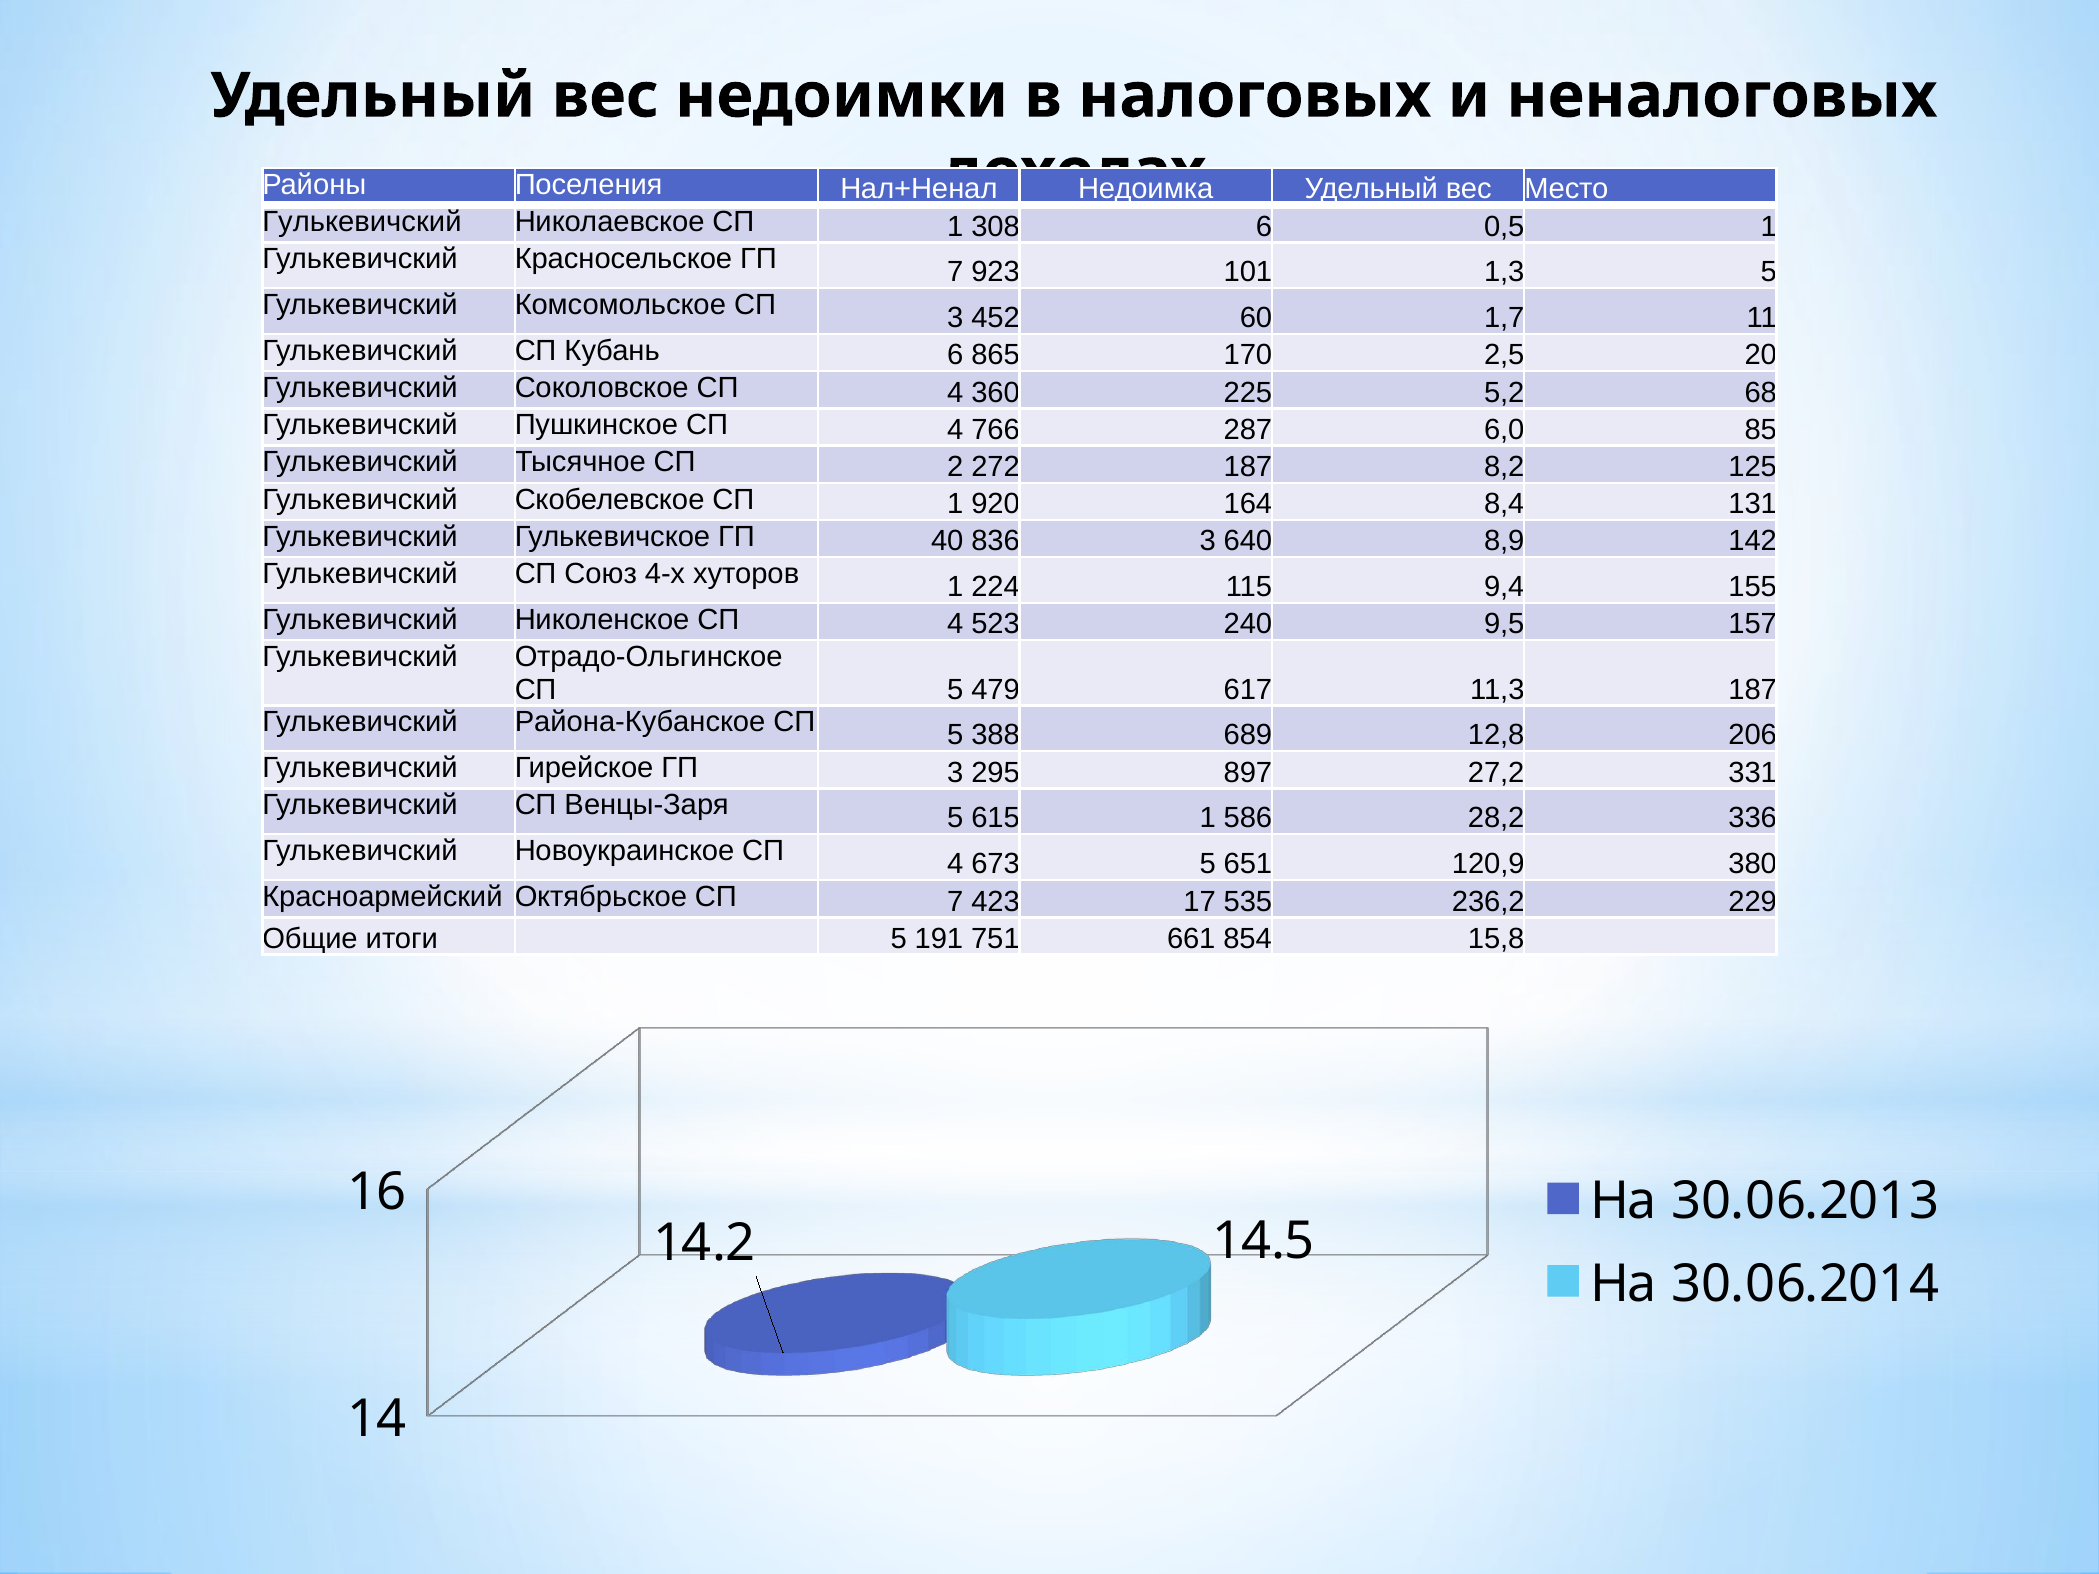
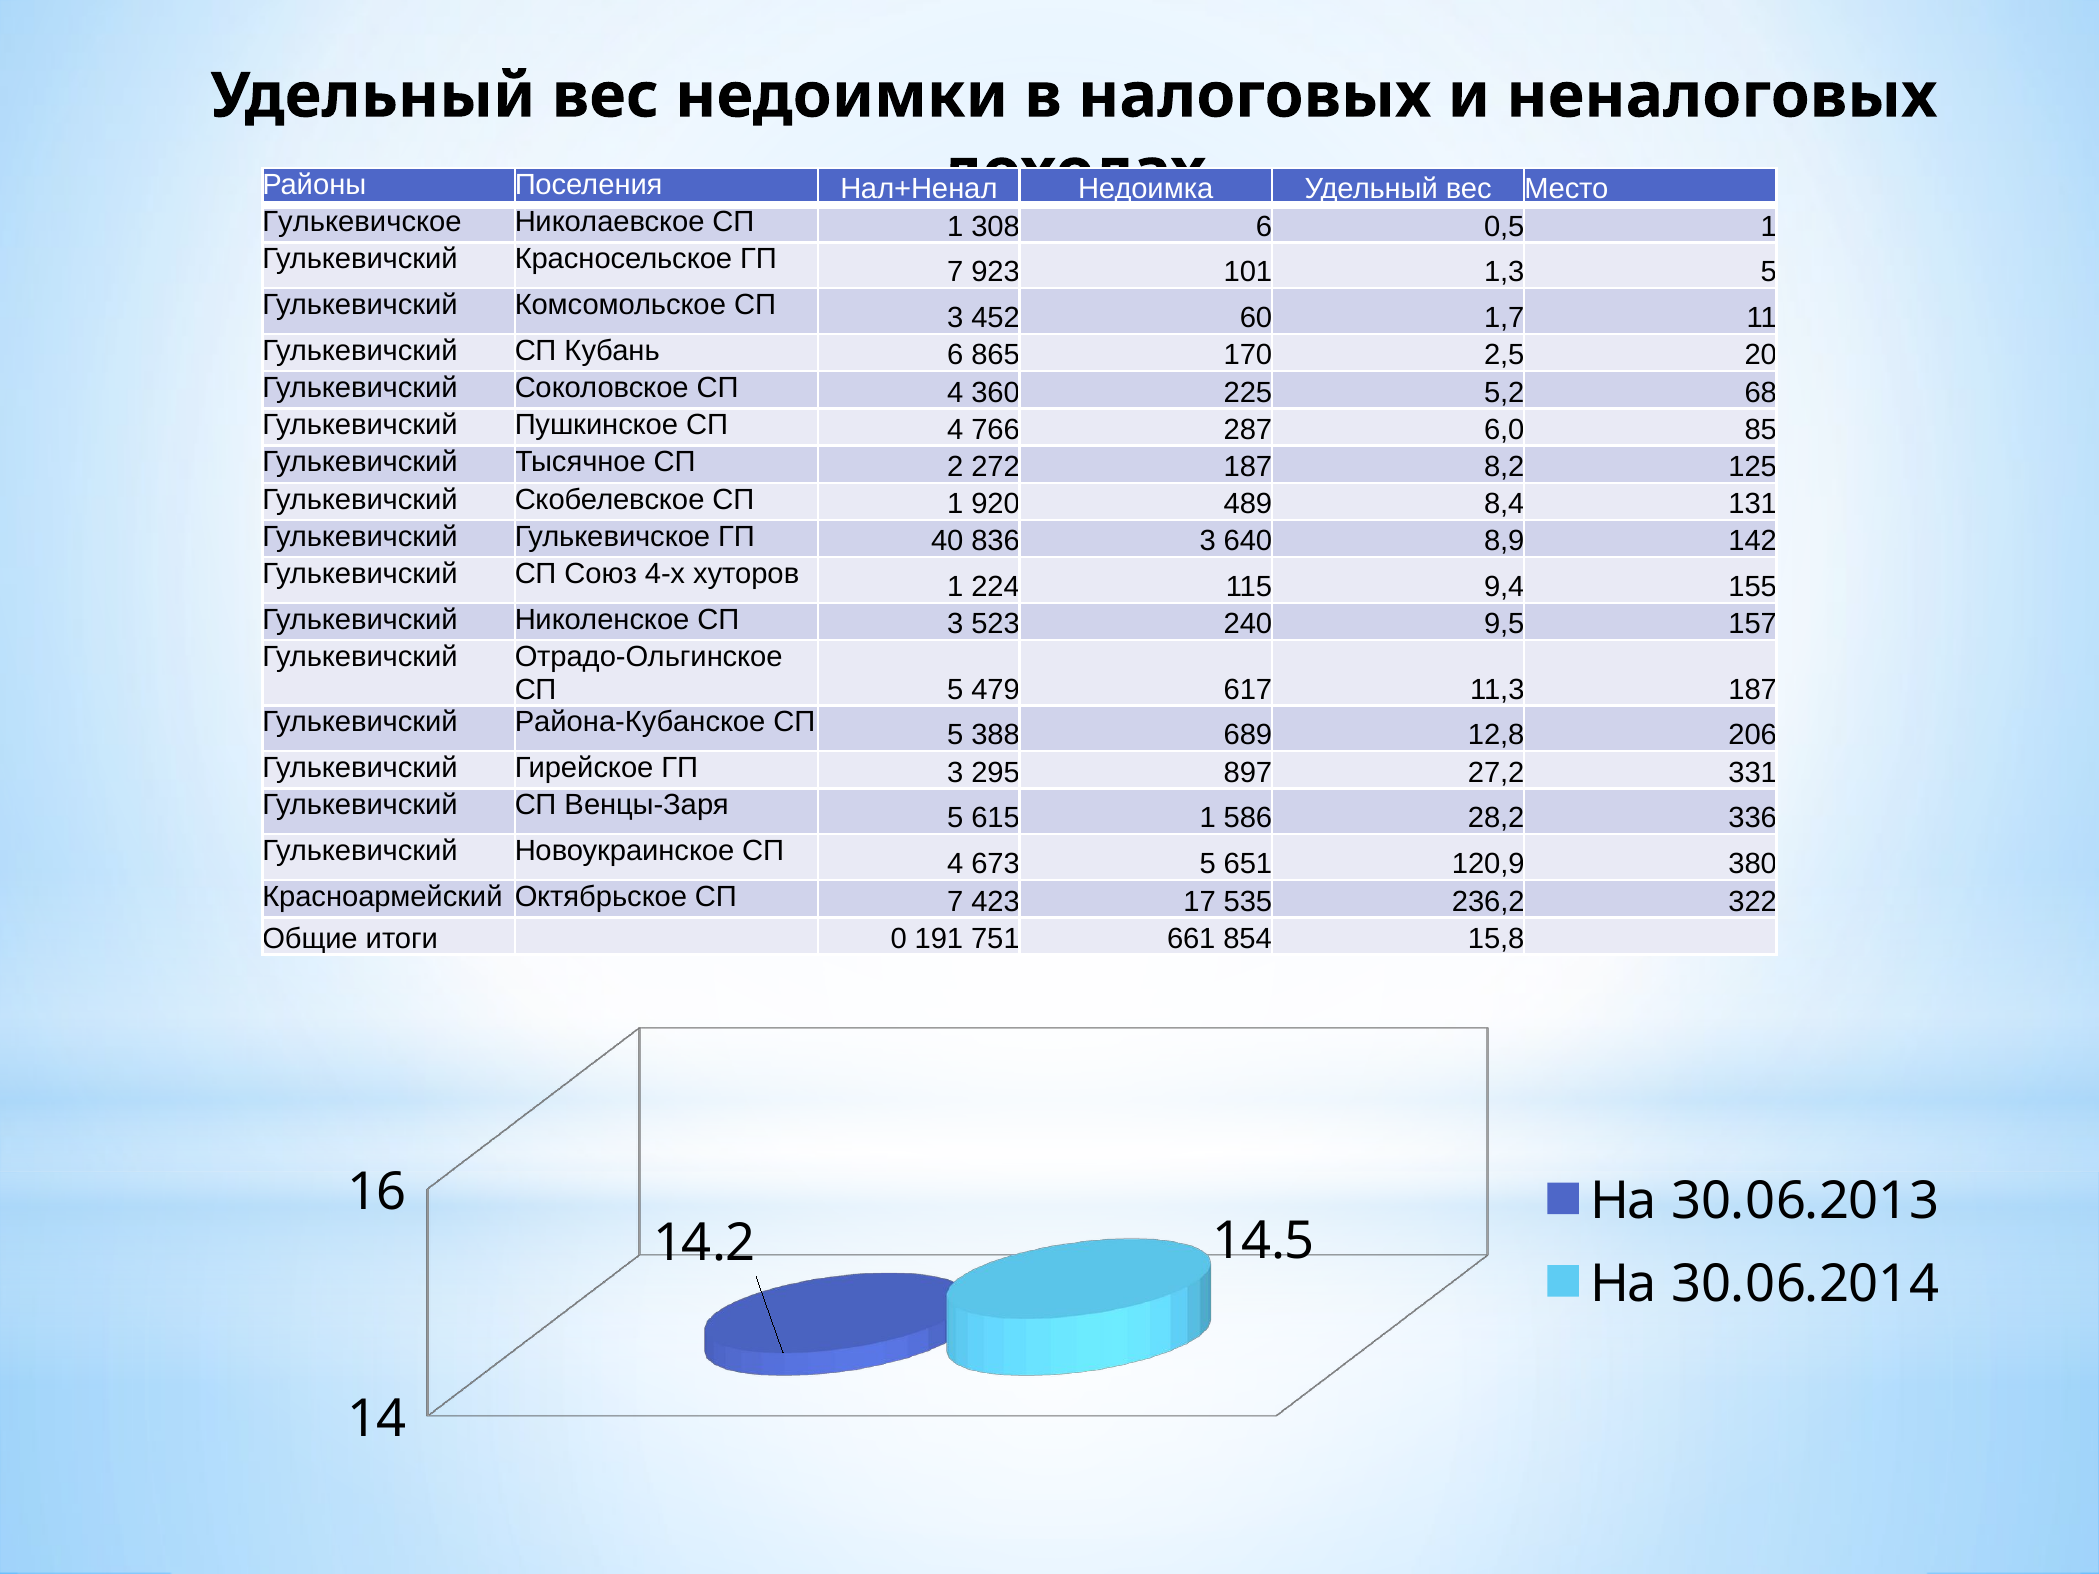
Гулькевичский: Гулькевичский -> Гулькевичское (362, 222)
164: 164 -> 489 (1248, 504)
Николенское СП 4: 4 -> 3 (955, 624)
229: 229 -> 322 (1753, 902)
итоги 5: 5 -> 0 (899, 939)
